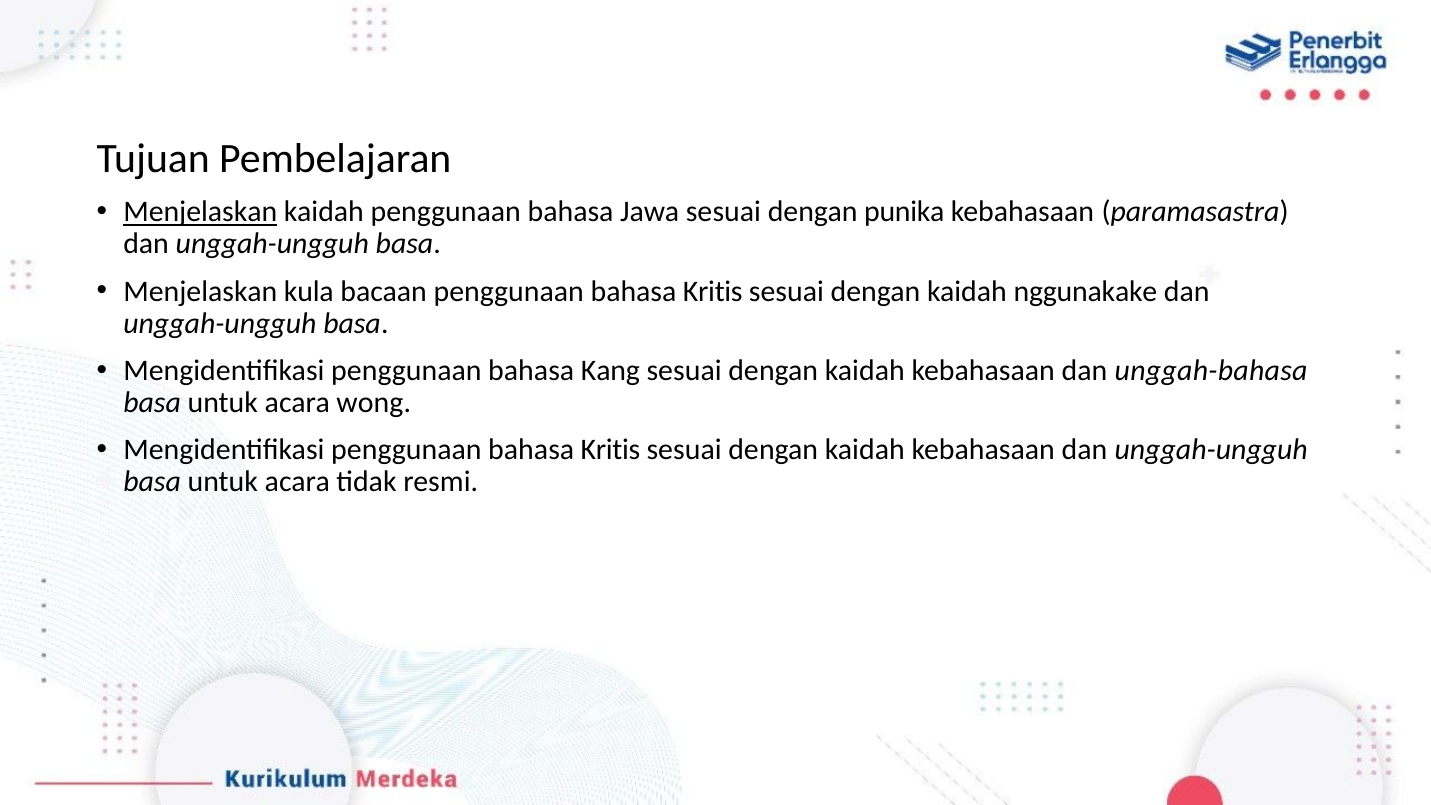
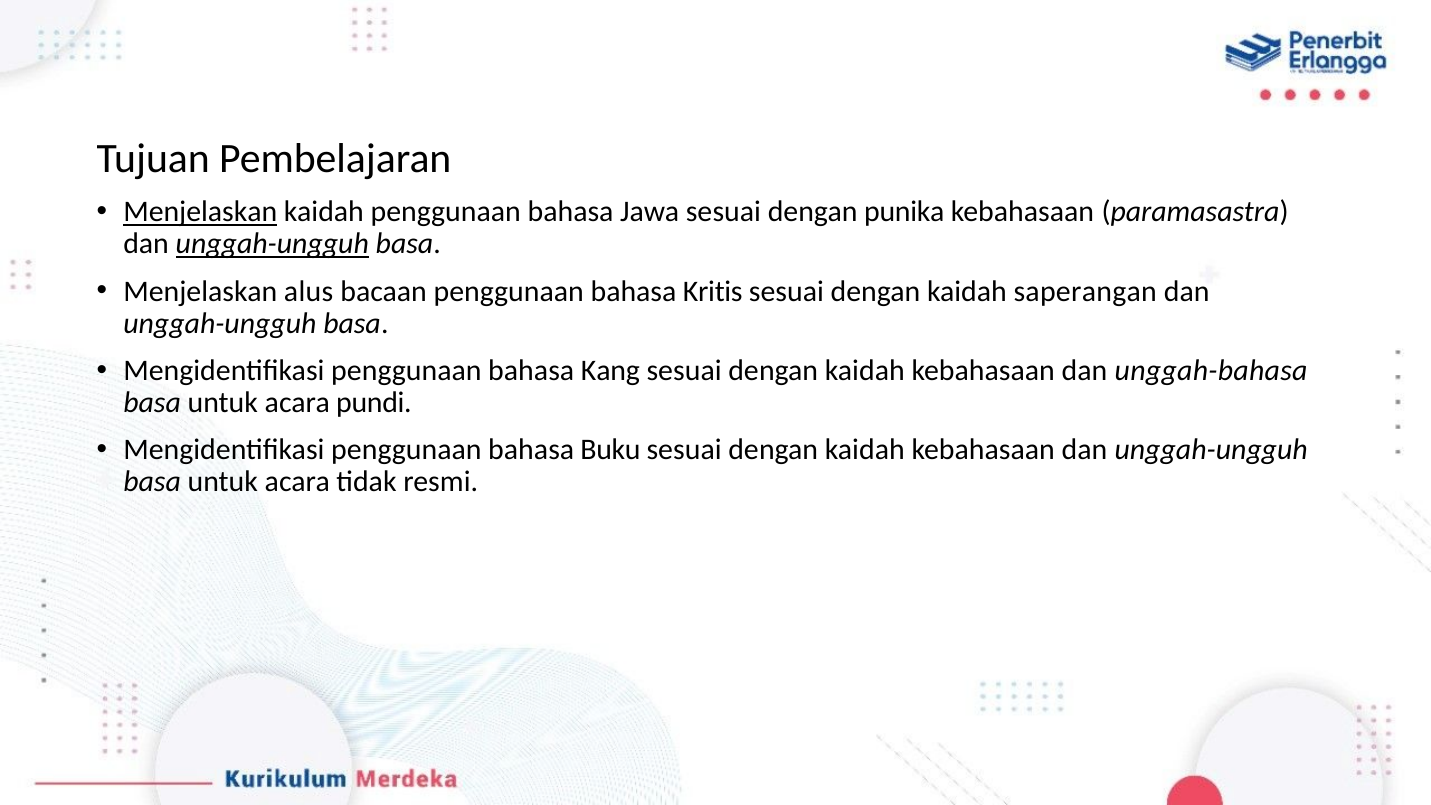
unggah-ungguh underline: none -> present (272, 244)
kula: kula -> alus (309, 291)
nggunakake: nggunakake -> saperangan (1085, 291)
wong: wong -> pundi (374, 403)
Mengidentifikasi penggunaan bahasa Kritis: Kritis -> Buku (611, 450)
